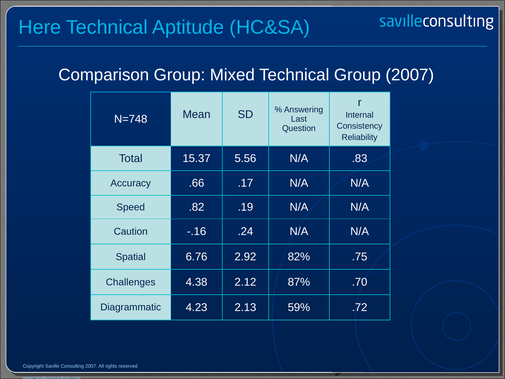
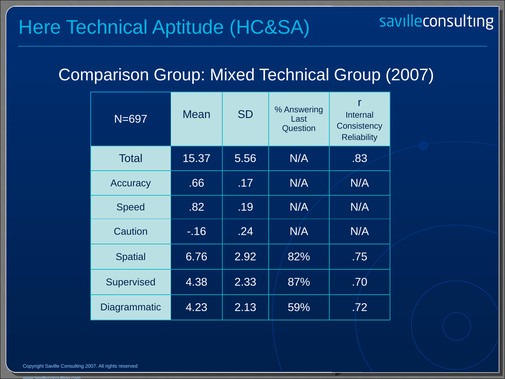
N=748: N=748 -> N=697 (131, 119)
Challenges: Challenges -> Supervised (131, 282)
2.12: 2.12 -> 2.33 (245, 282)
